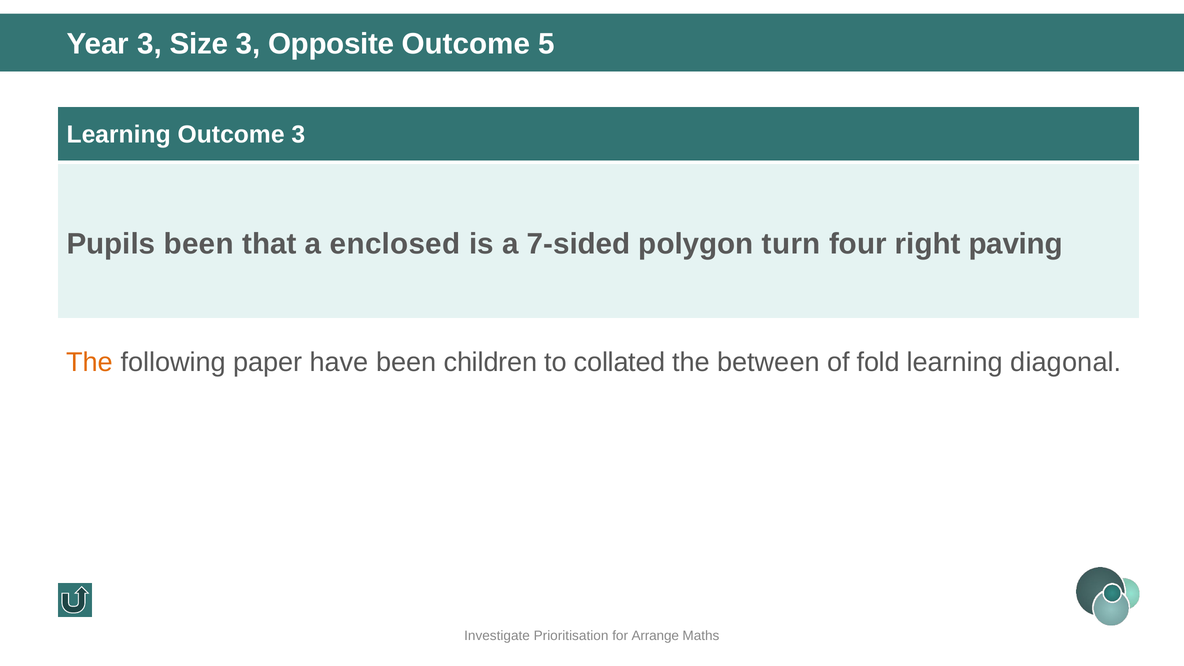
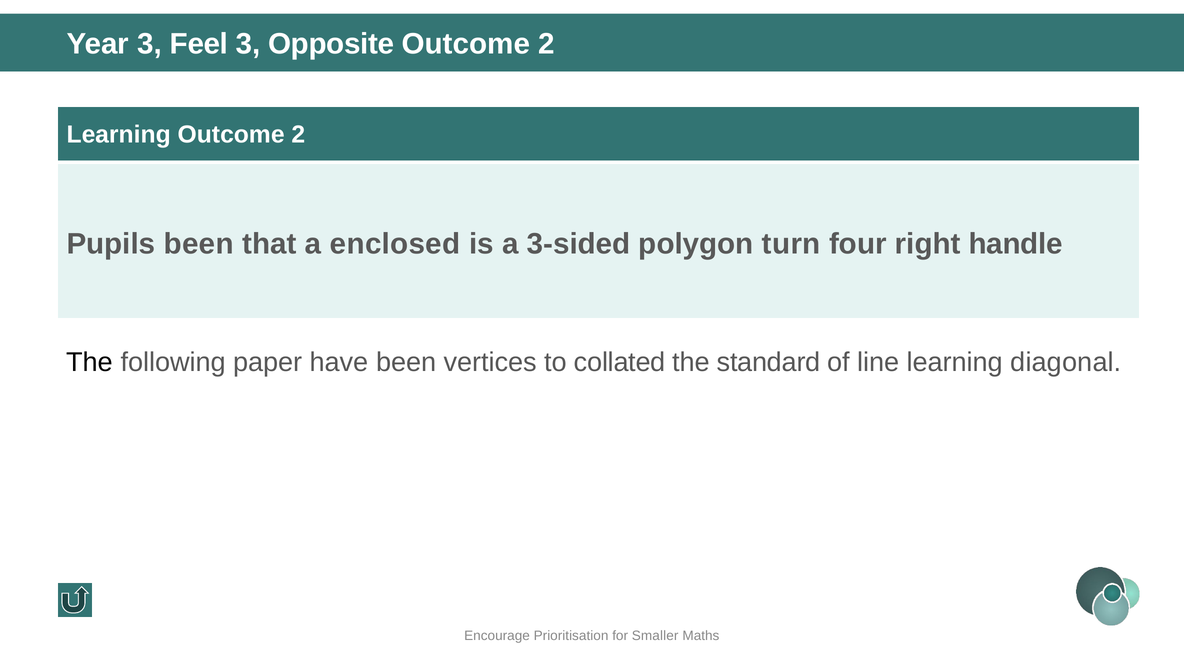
Size: Size -> Feel (199, 44)
5: 5 -> 2 (546, 44)
Learning Outcome 3: 3 -> 2 (298, 135)
7-sided: 7-sided -> 3-sided (579, 244)
paving: paving -> handle (1016, 244)
The colour: orange -> black (90, 362)
children: children -> vertices (490, 362)
between: between -> standard (769, 362)
fold: fold -> line (878, 362)
Investigate: Investigate -> Encourage (497, 636)
Arrange: Arrange -> Smaller (655, 636)
